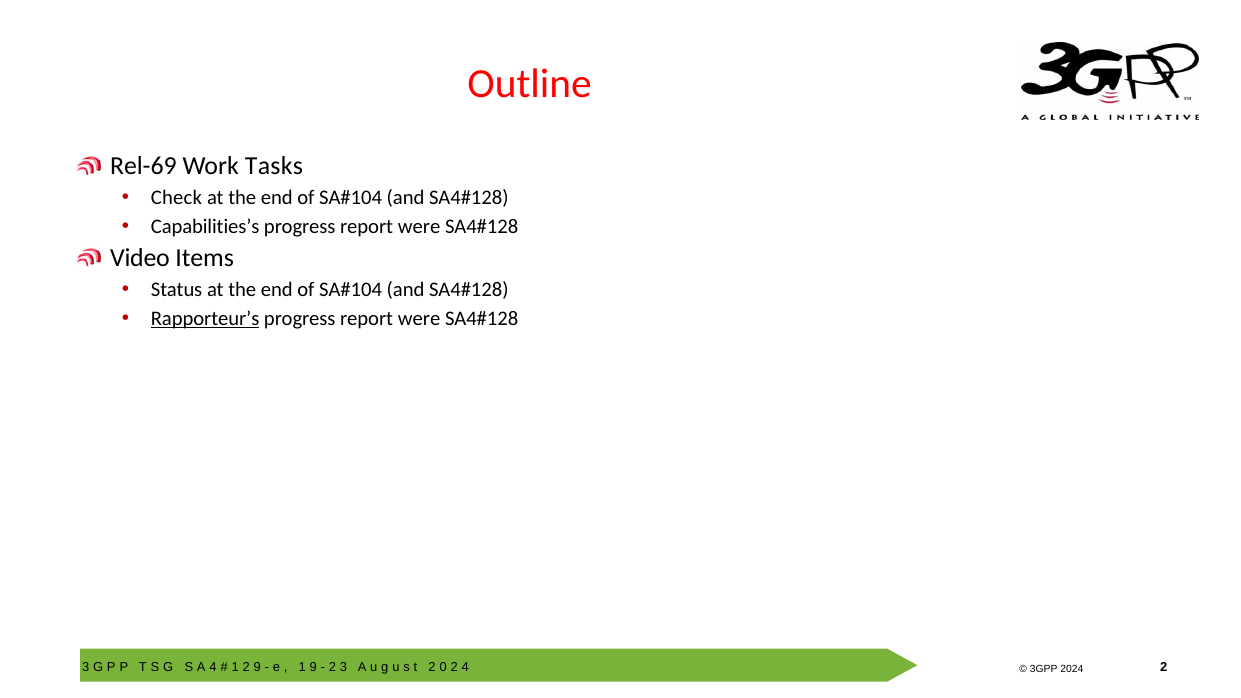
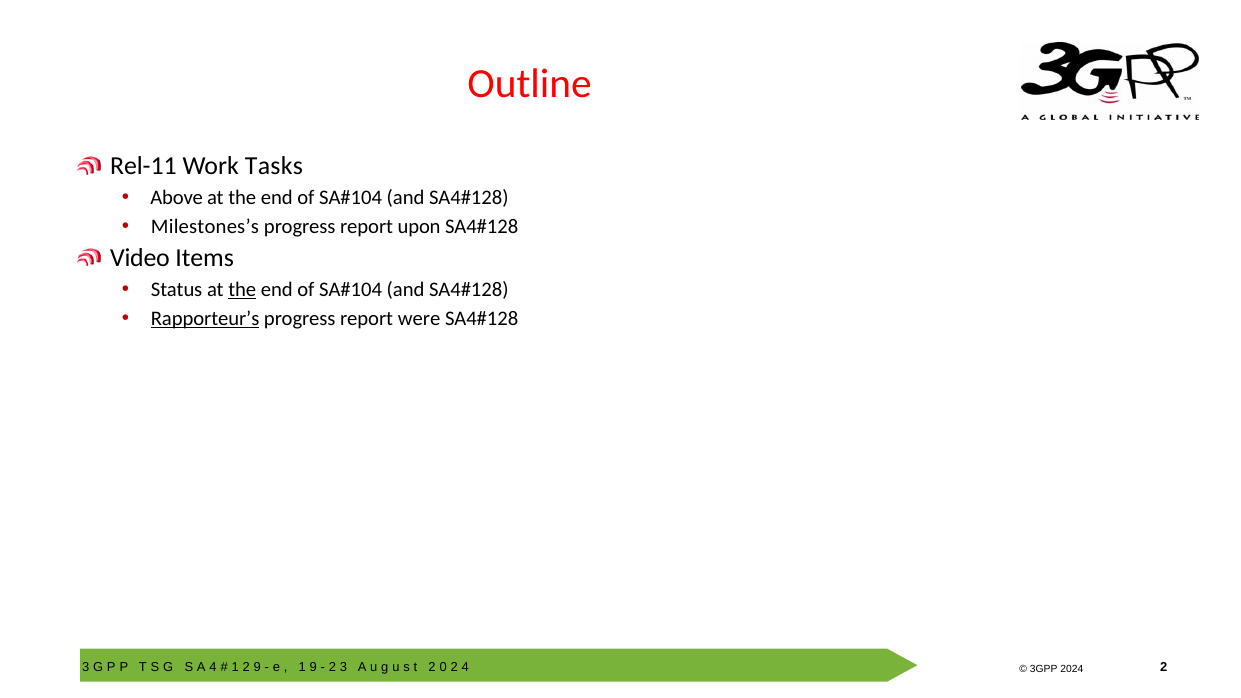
Rel-69: Rel-69 -> Rel-11 (143, 166)
Check: Check -> Above (177, 198)
Capabilities’s: Capabilities’s -> Milestones’s (205, 227)
were: were -> upon (419, 227)
the underline: none -> present (242, 290)
